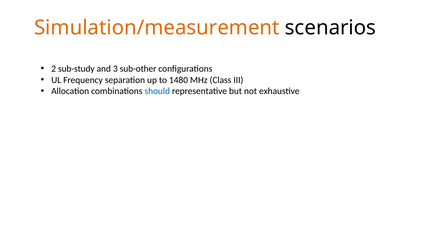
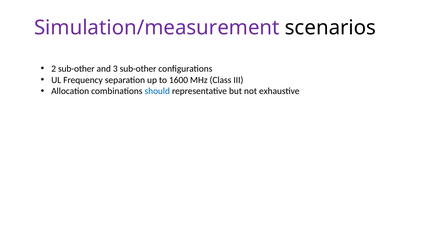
Simulation/measurement colour: orange -> purple (157, 28)
2 sub-study: sub-study -> sub-other (76, 69)
1480: 1480 -> 1600 (179, 80)
